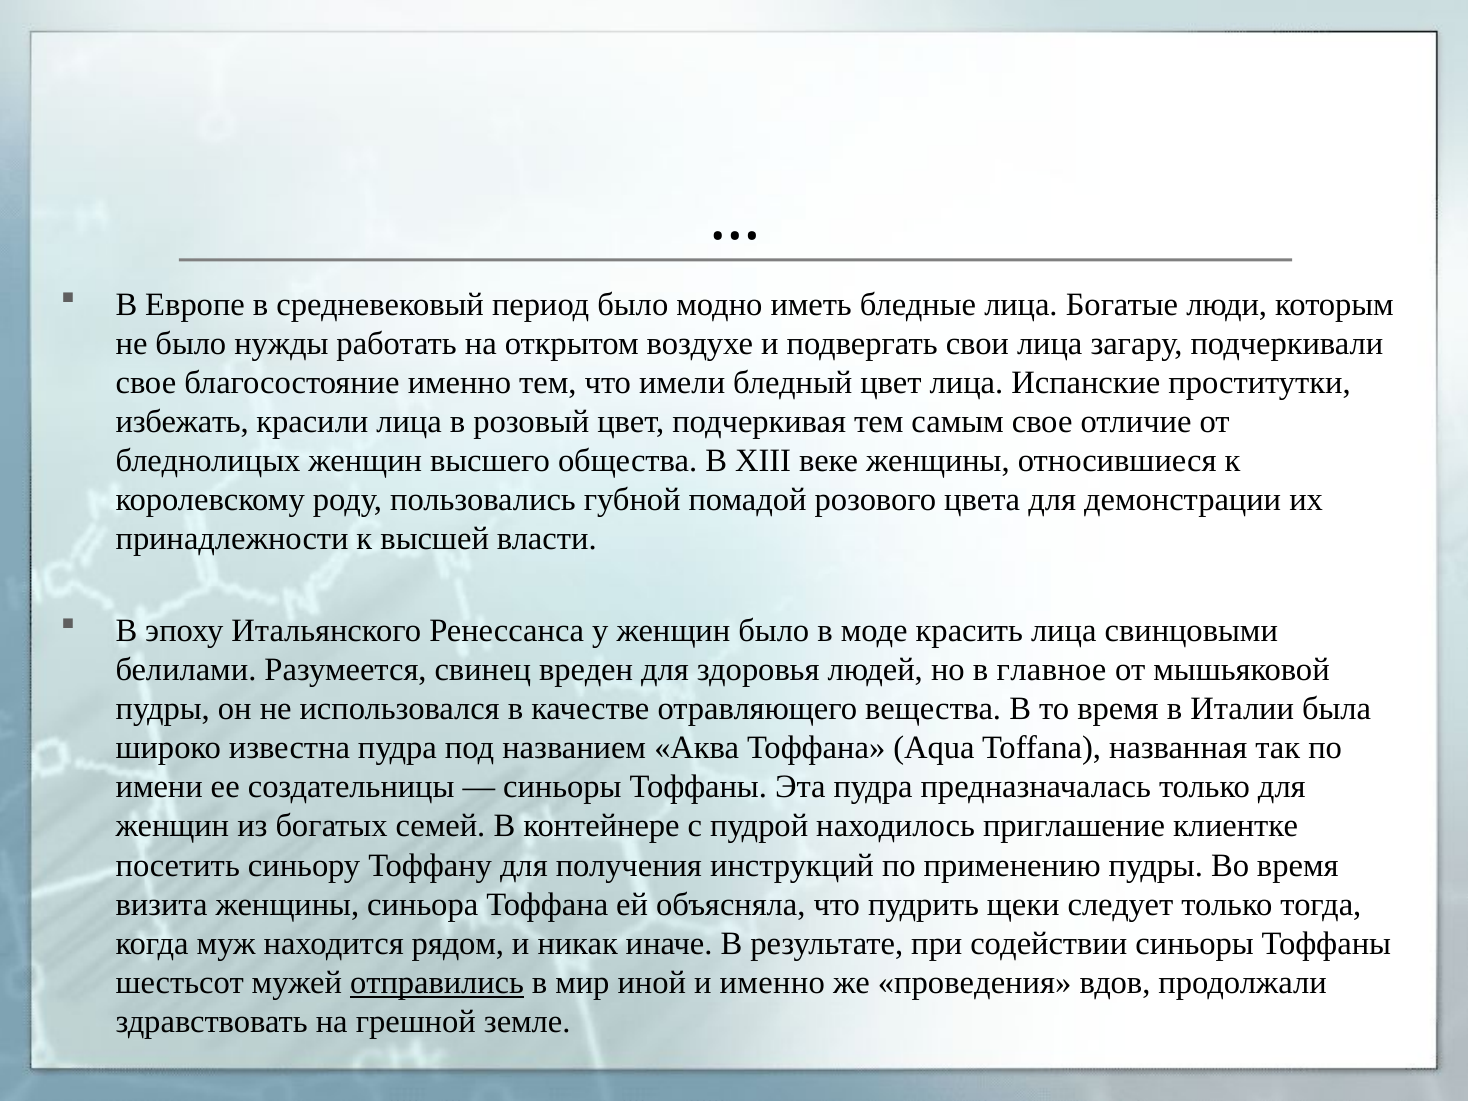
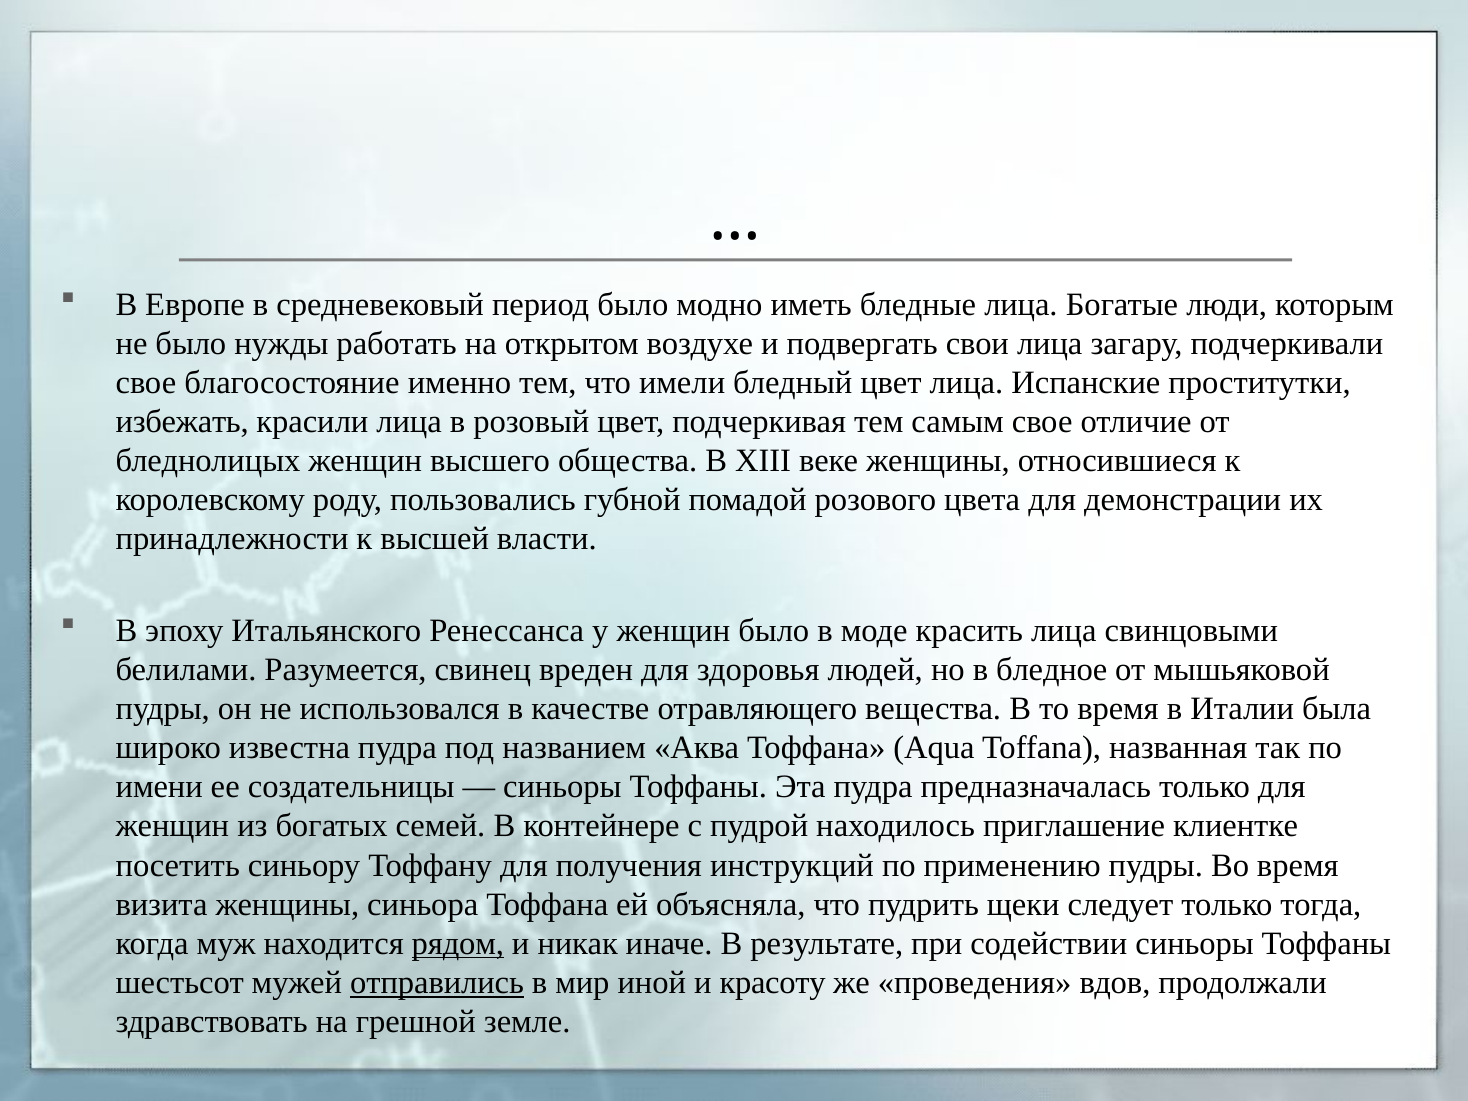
главное: главное -> бледное (1052, 670)
рядом underline: none -> present (458, 944)
и именно: именно -> красоту (773, 983)
